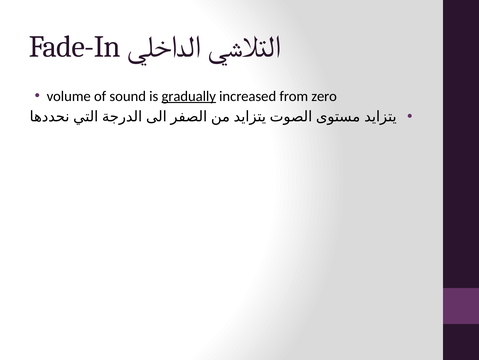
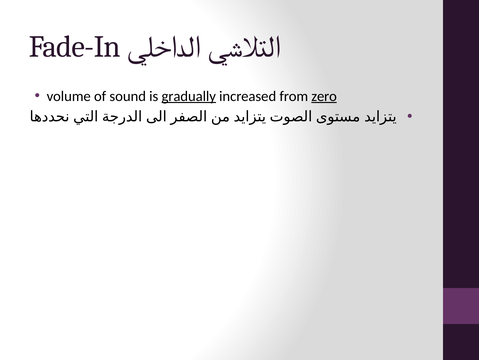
zero underline: none -> present (324, 96)
